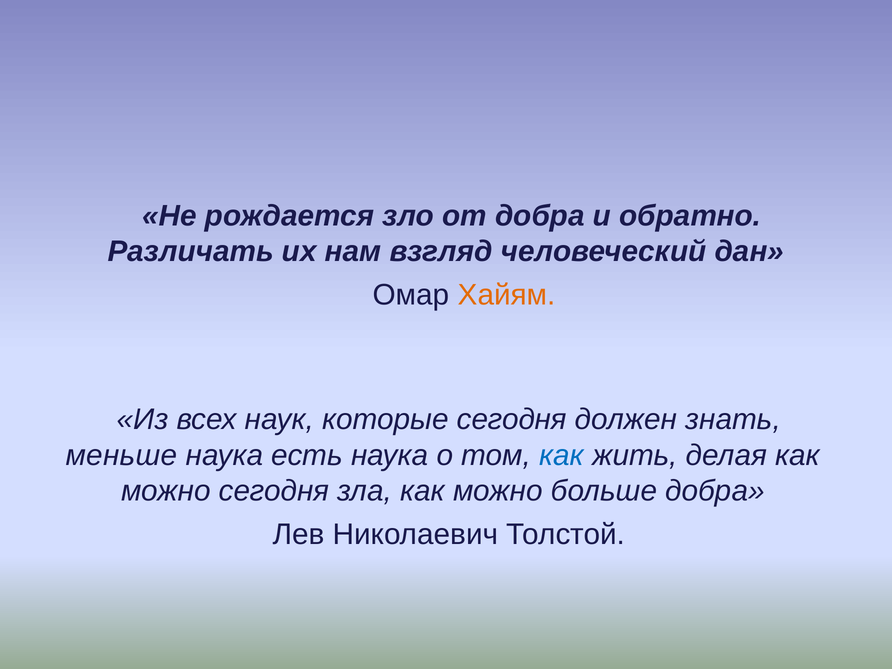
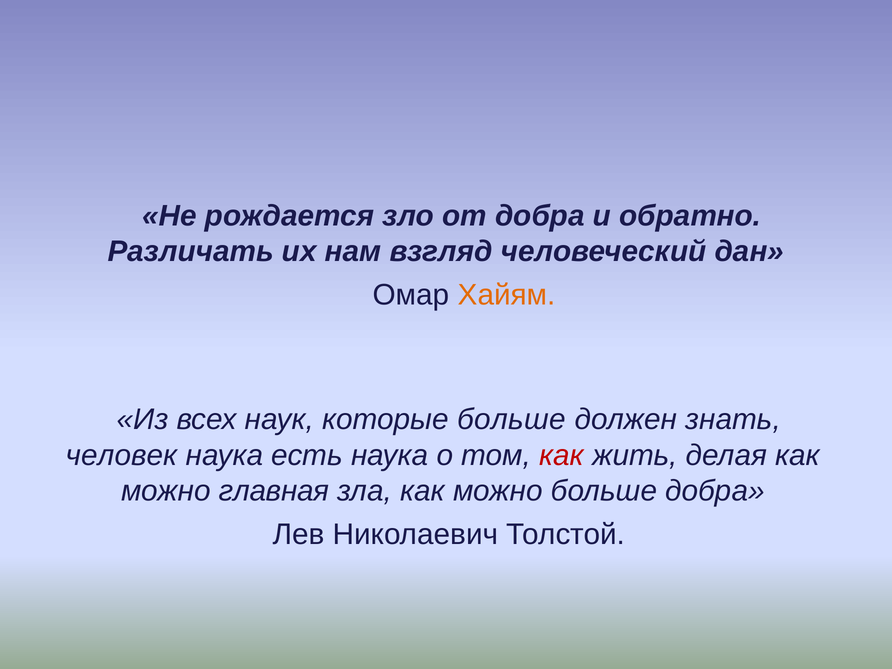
которые сегодня: сегодня -> больше (512, 420)
меньше: меньше -> человек (122, 455)
как colour: blue -> red (562, 455)
можно сегодня: сегодня -> главная (274, 491)
